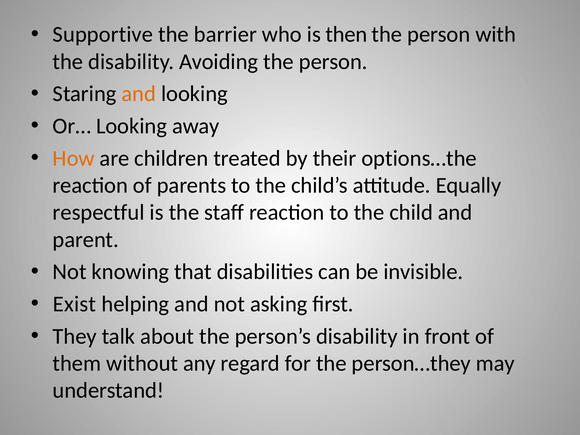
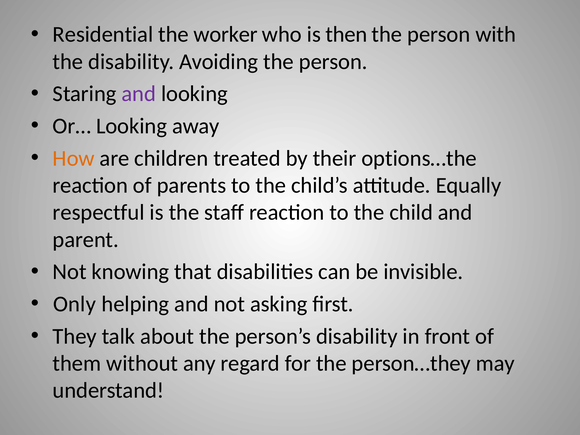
Supportive: Supportive -> Residential (103, 35)
barrier: barrier -> worker (226, 35)
and colour: orange -> purple (139, 94)
Exist: Exist -> Only (74, 304)
